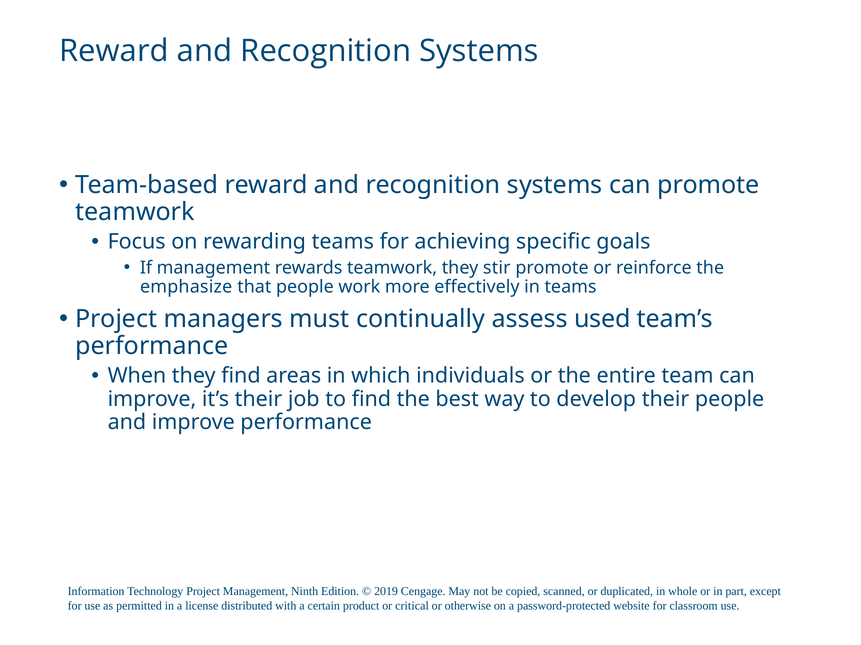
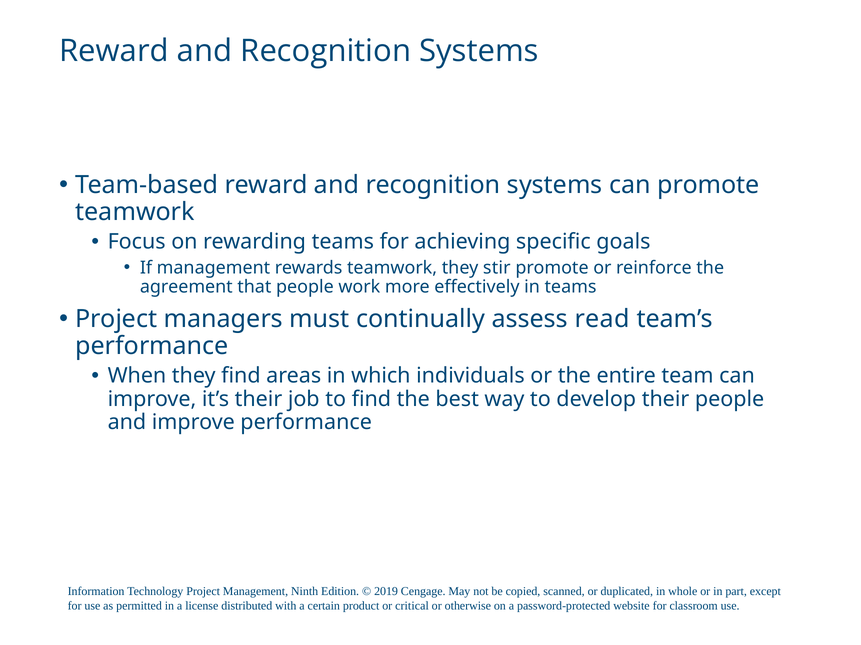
emphasize: emphasize -> agreement (186, 287)
used: used -> read (602, 320)
